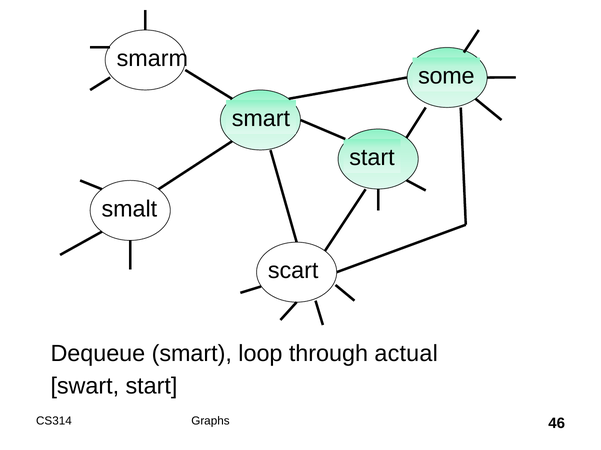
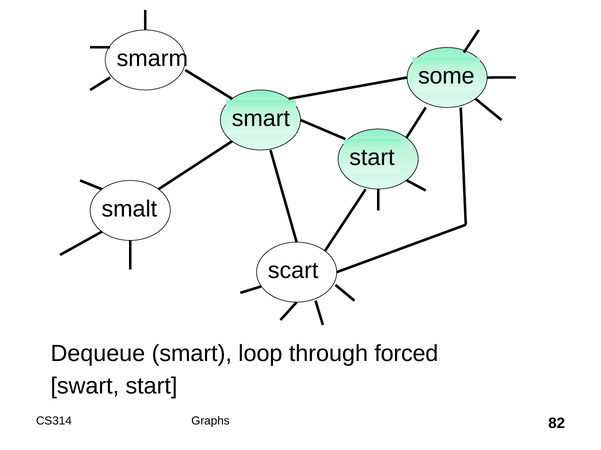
actual: actual -> forced (406, 354)
46: 46 -> 82 (557, 424)
